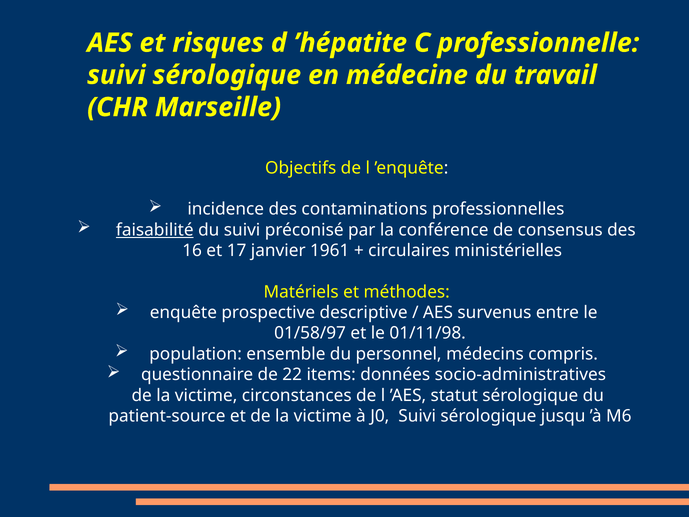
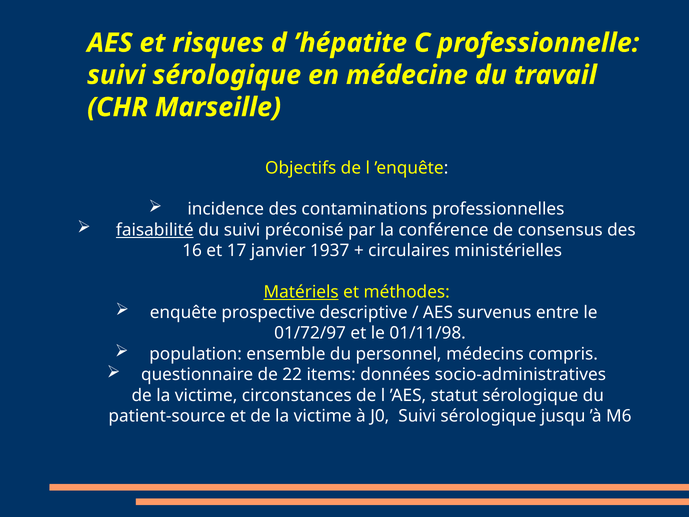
1961: 1961 -> 1937 (330, 250)
Matériels underline: none -> present (301, 292)
01/58/97: 01/58/97 -> 01/72/97 (310, 333)
